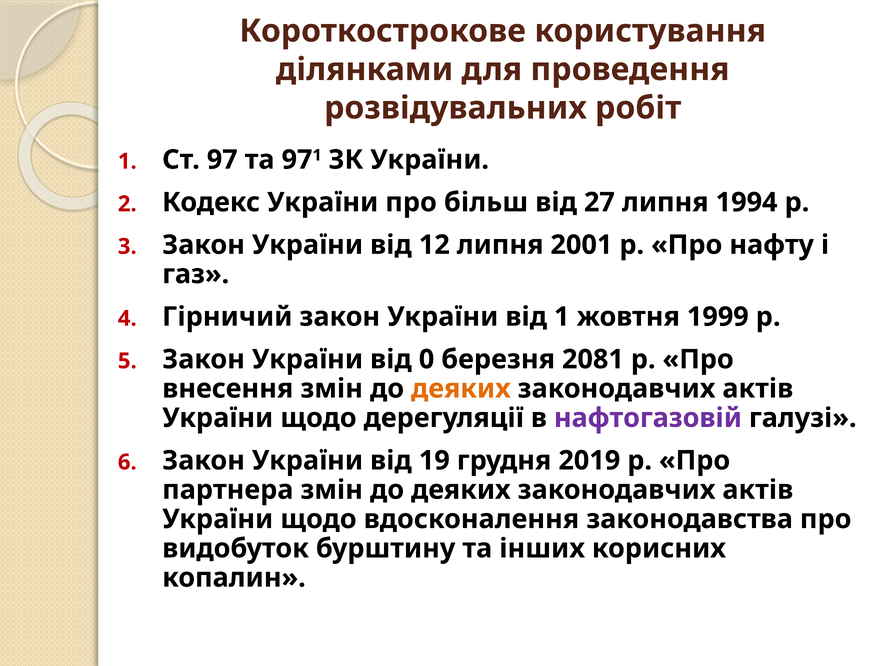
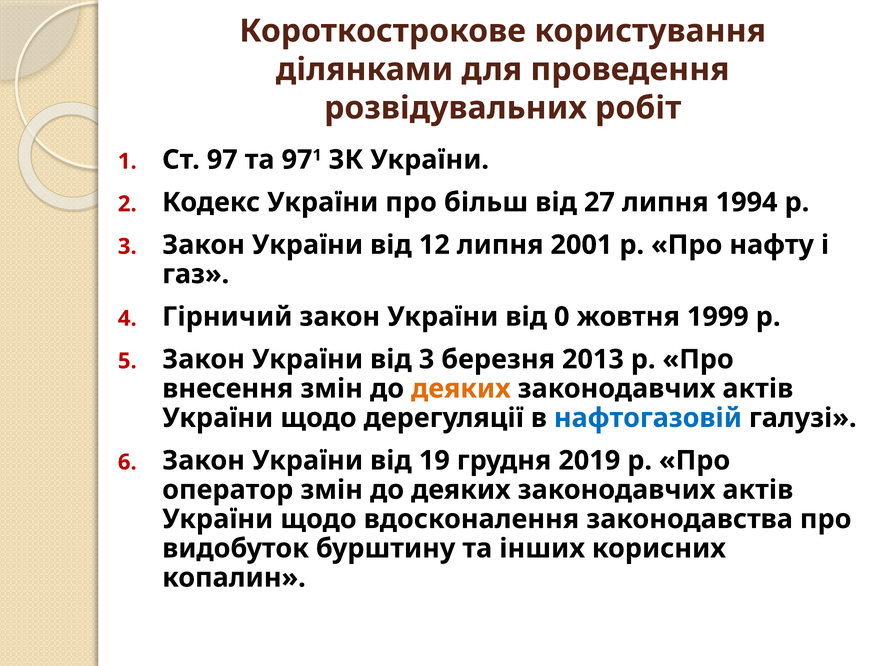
від 1: 1 -> 0 (562, 316)
від 0: 0 -> 3 (427, 359)
2081: 2081 -> 2013 (593, 359)
нафтогазовій colour: purple -> blue (648, 417)
партнера: партнера -> оператор (228, 489)
